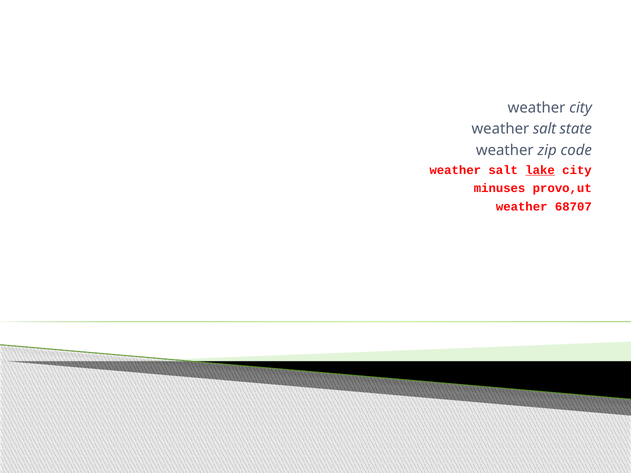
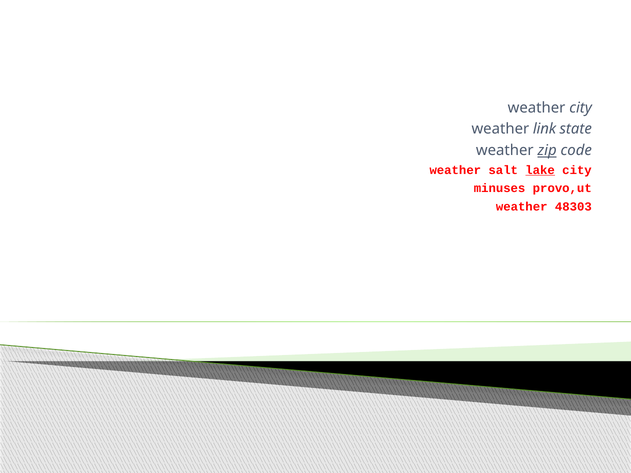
salt: salt -> link (545, 129)
zip underline: none -> present (547, 151)
68707: 68707 -> 48303 (573, 207)
